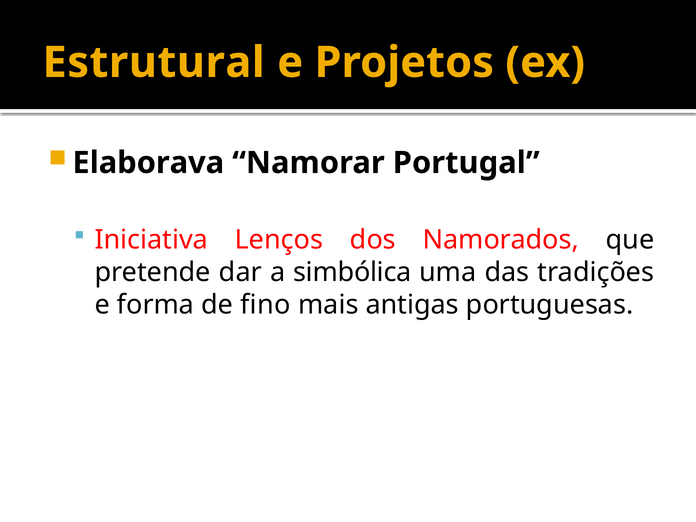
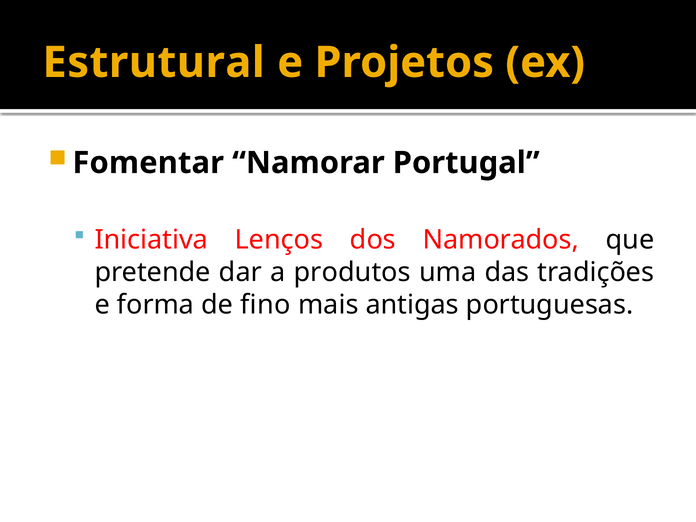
Elaborava: Elaborava -> Fomentar (148, 163)
simbólica: simbólica -> produtos (352, 272)
